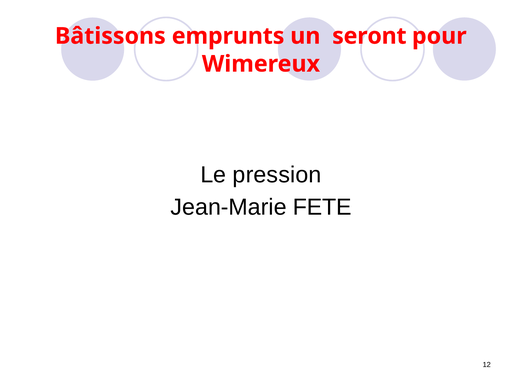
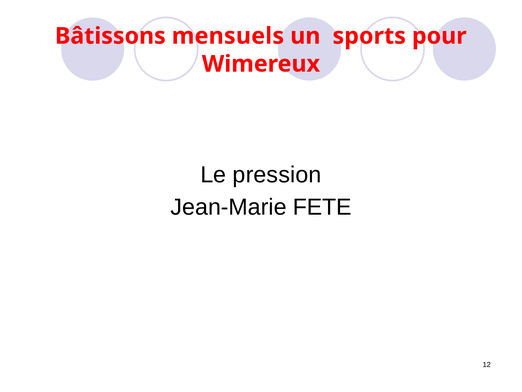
emprunts: emprunts -> mensuels (228, 36)
seront: seront -> sports (369, 36)
